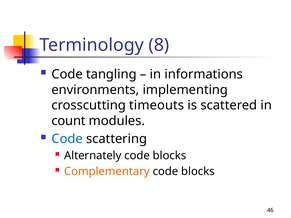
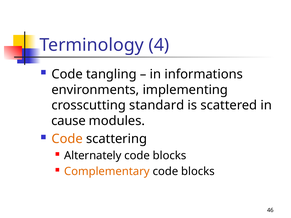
8: 8 -> 4 (159, 45)
timeouts: timeouts -> standard (157, 105)
count: count -> cause (68, 121)
Code colour: blue -> orange (67, 139)
